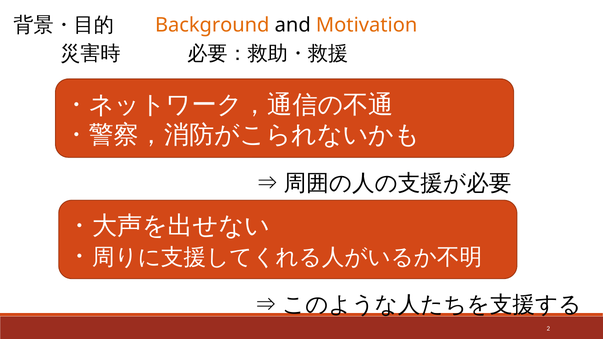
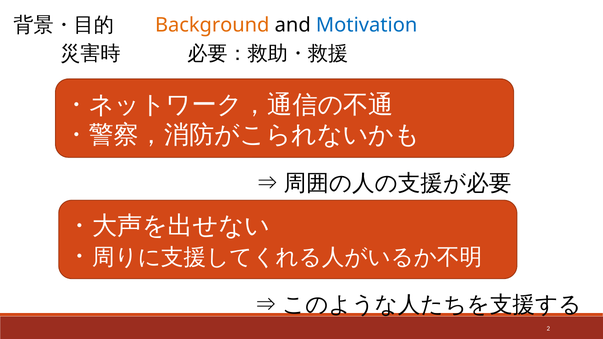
Motivation colour: orange -> blue (367, 25)
